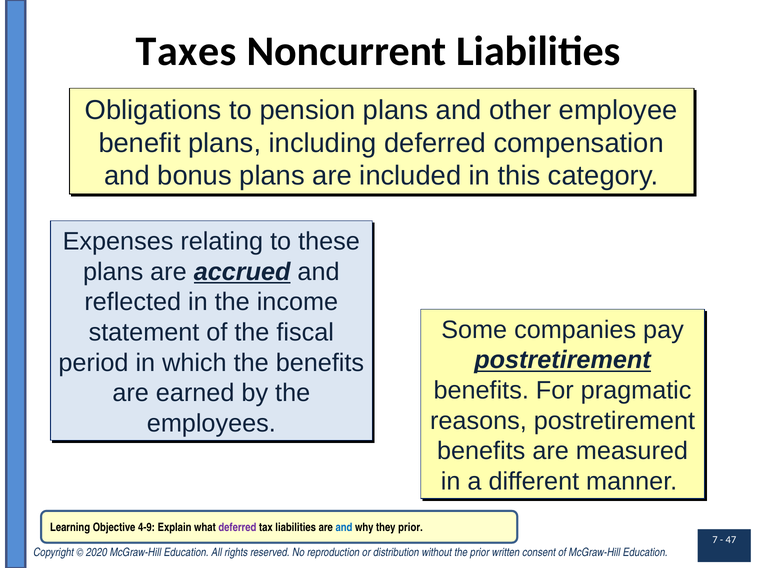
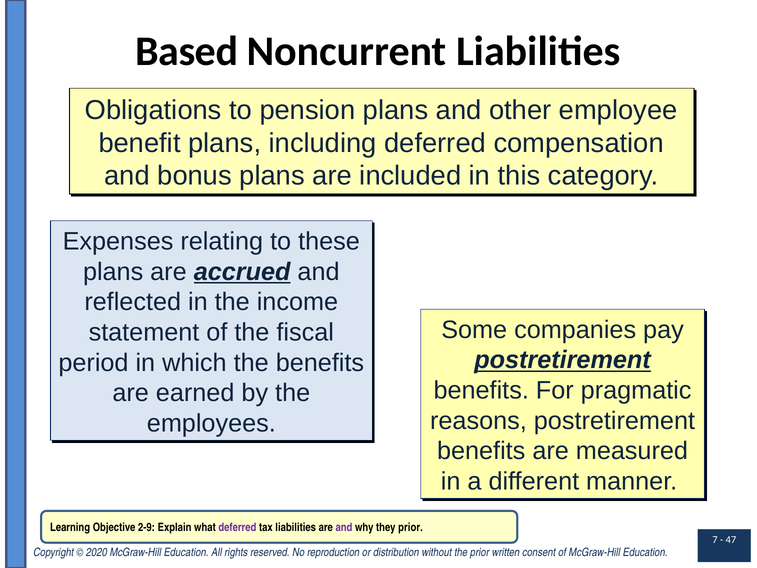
Taxes: Taxes -> Based (187, 51)
4-9: 4-9 -> 2-9 (146, 527)
and colour: blue -> purple (344, 527)
